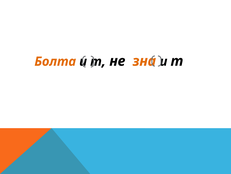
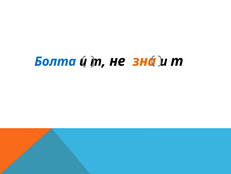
Болта colour: orange -> blue (55, 61)
